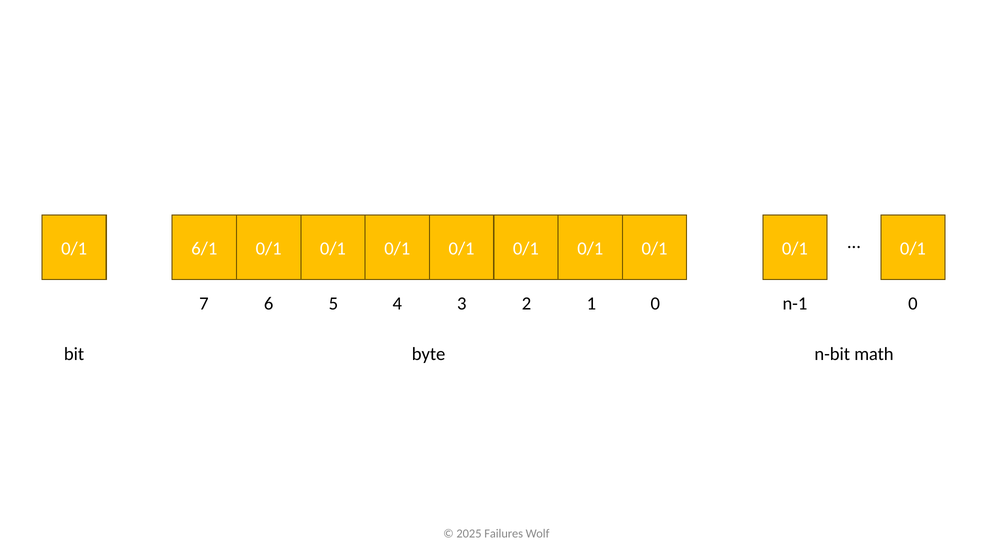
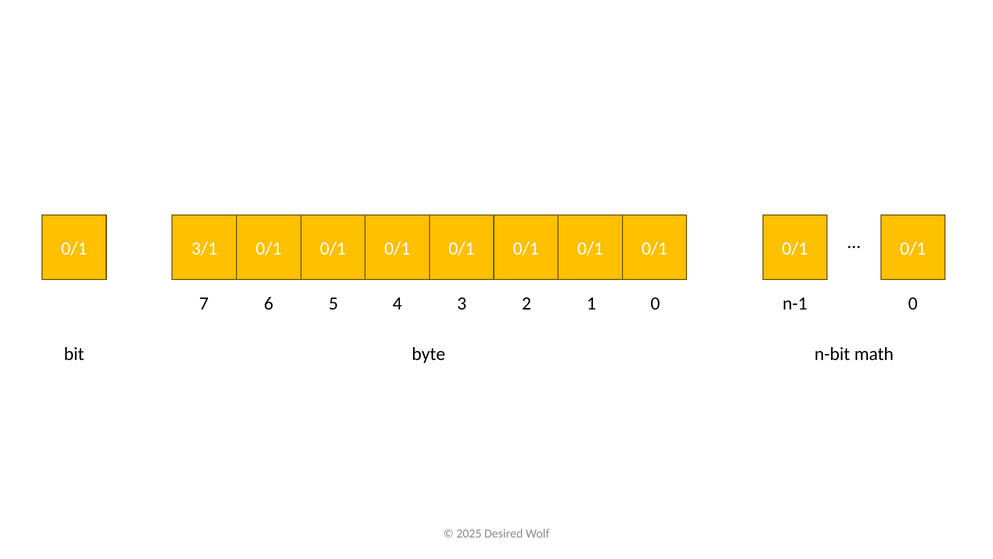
6/1: 6/1 -> 3/1 (204, 248)
Failures: Failures -> Desired (504, 533)
